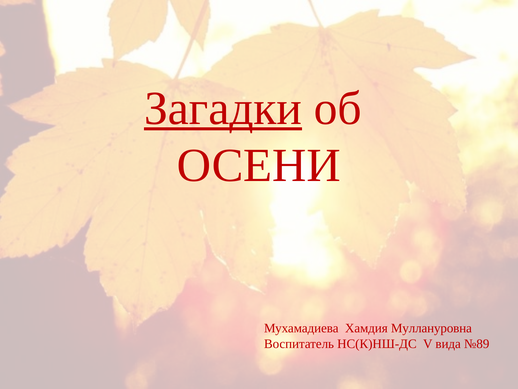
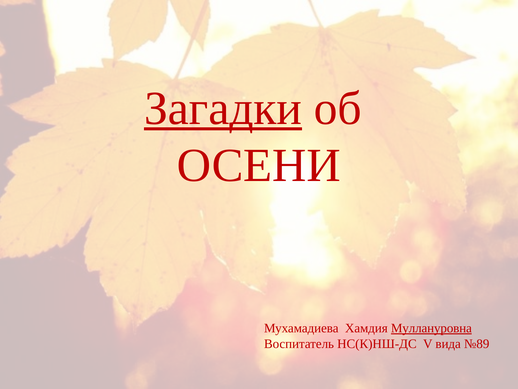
Муллануровна underline: none -> present (431, 328)
